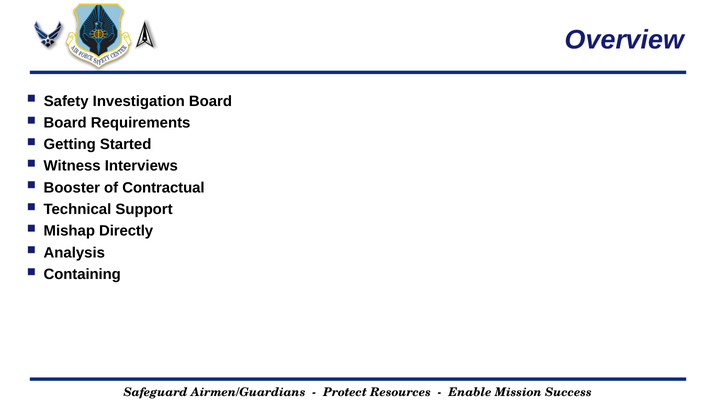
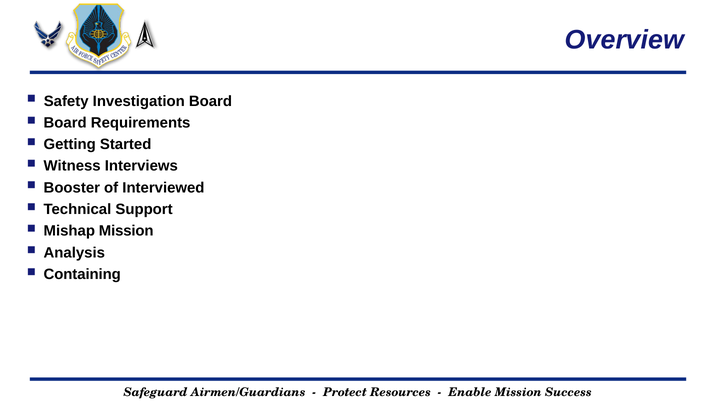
Contractual: Contractual -> Interviewed (163, 188)
Mishap Directly: Directly -> Mission (126, 231)
